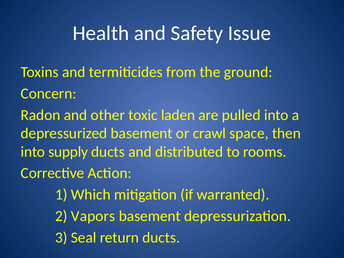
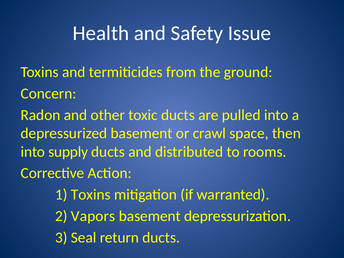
toxic laden: laden -> ducts (178, 115)
1 Which: Which -> Toxins (91, 195)
